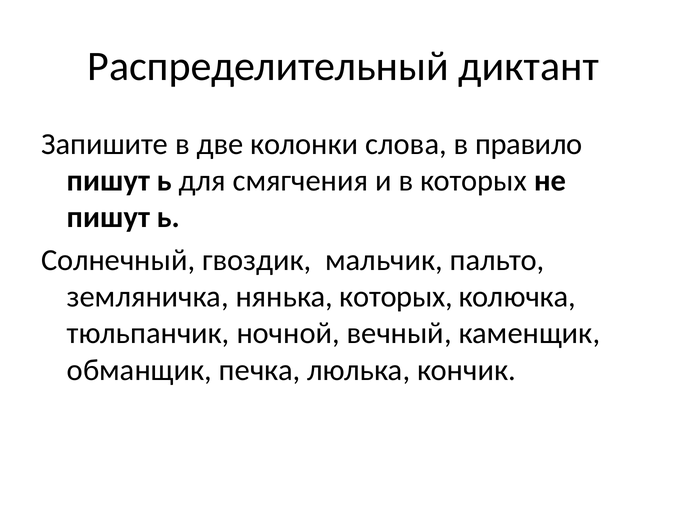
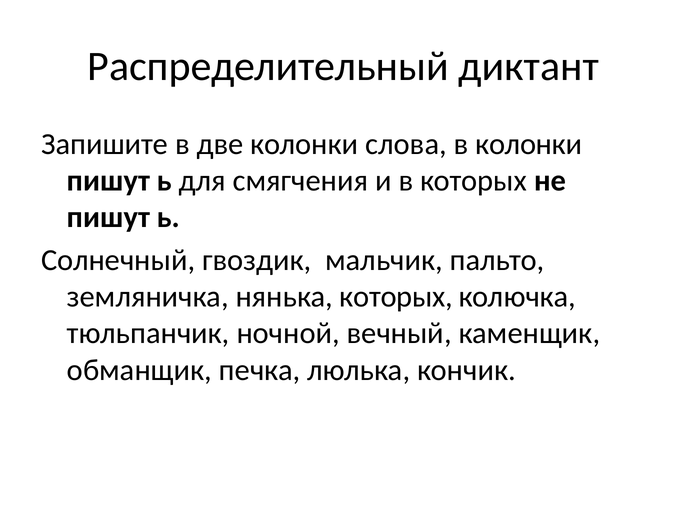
в правило: правило -> колонки (529, 144)
